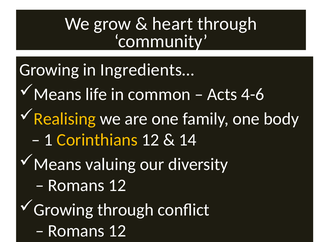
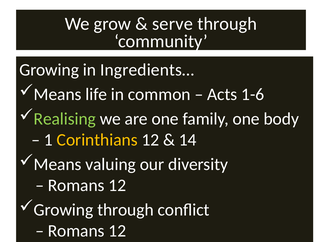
heart: heart -> serve (173, 24)
4-6: 4-6 -> 1-6 (253, 94)
Realising colour: yellow -> light green (65, 119)
